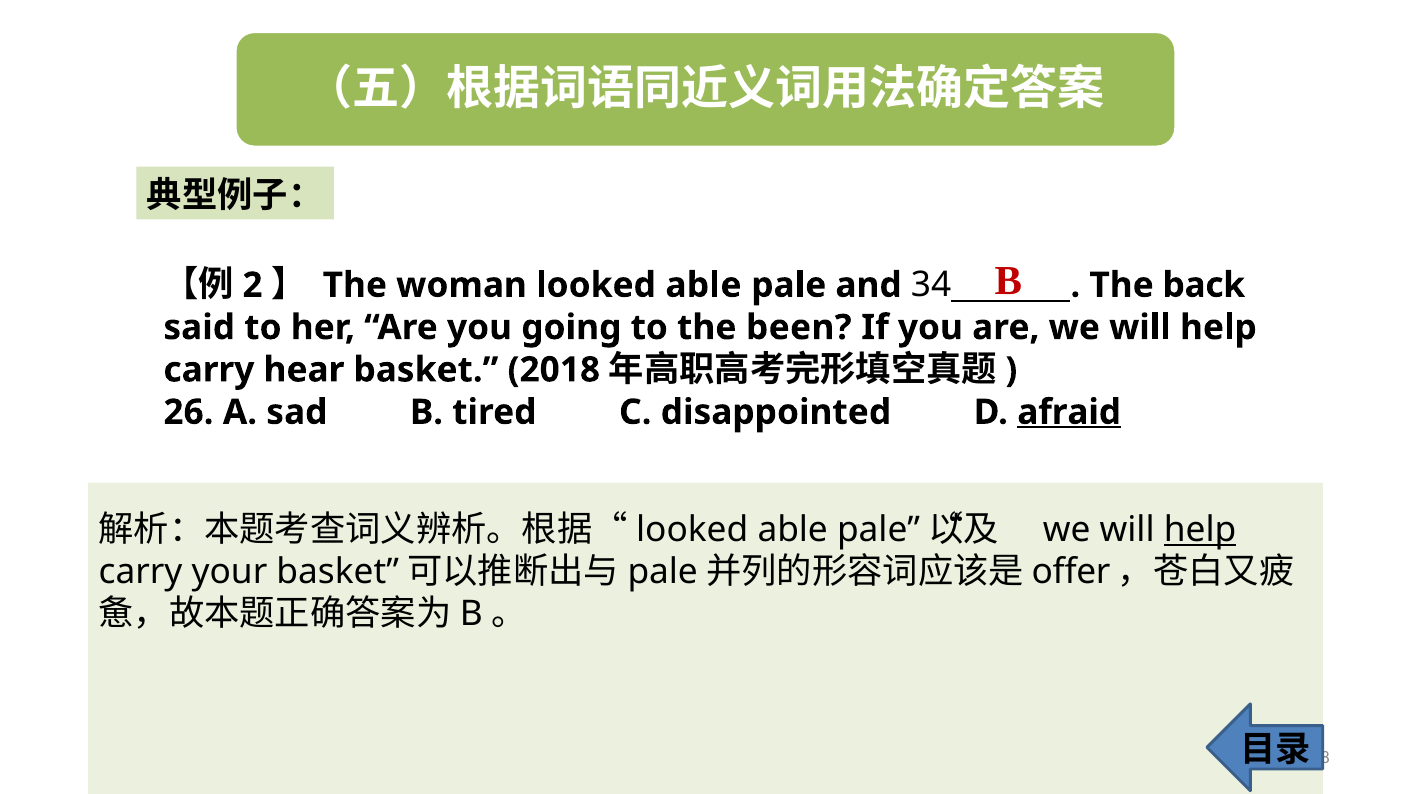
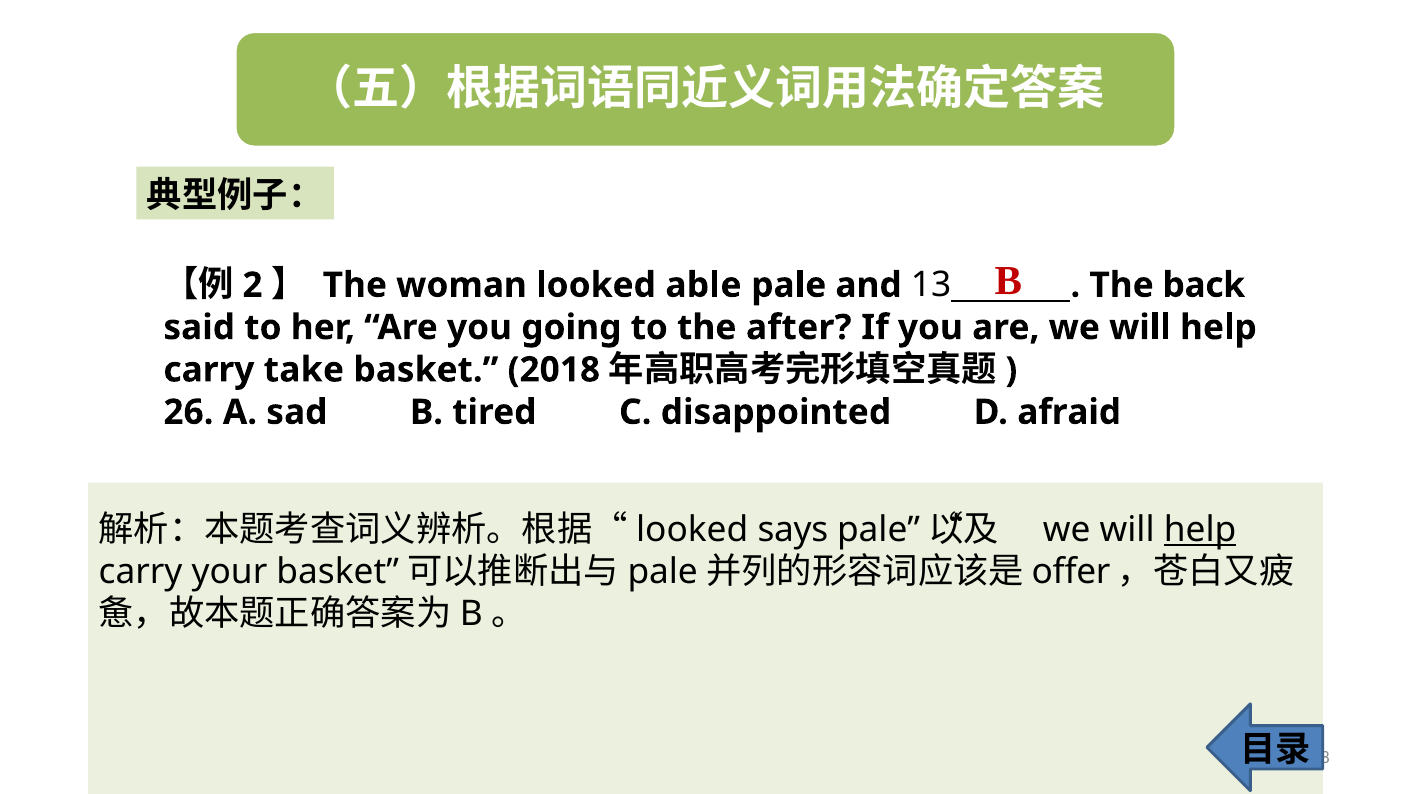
34: 34 -> 13 (931, 285)
been: been -> after (799, 327)
hear: hear -> take (304, 370)
afraid underline: present -> none (1069, 412)
able: able -> says (793, 529)
